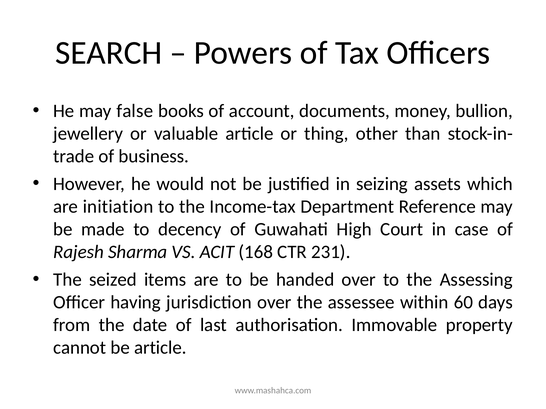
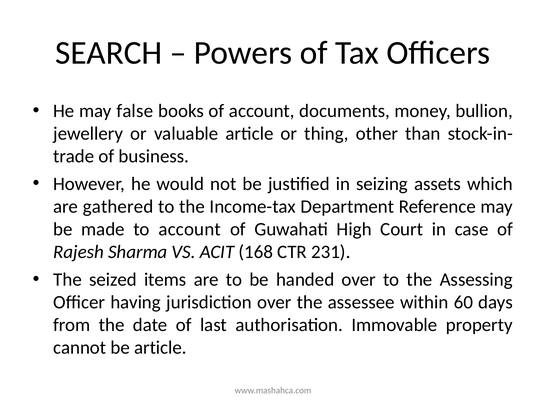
initiation: initiation -> gathered (118, 207)
to decency: decency -> account (190, 230)
